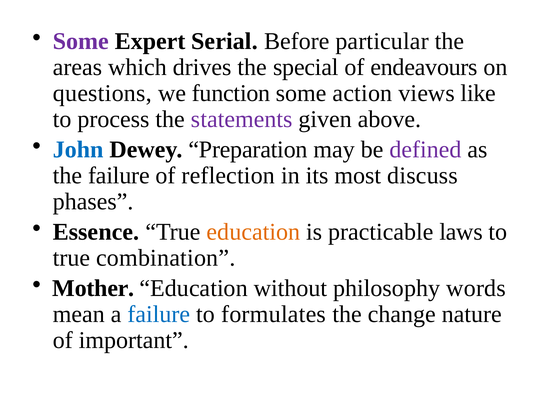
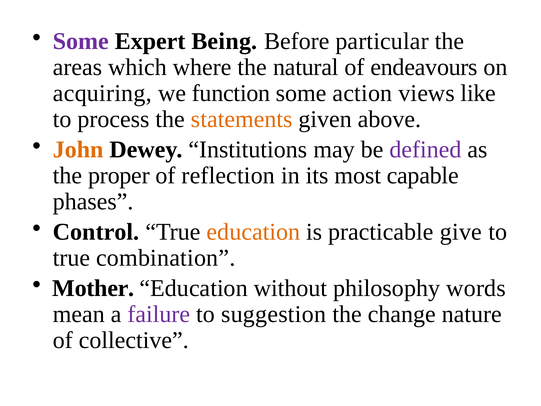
Serial: Serial -> Being (224, 41)
drives: drives -> where (202, 67)
special: special -> natural (306, 67)
questions: questions -> acquiring (102, 93)
statements colour: purple -> orange (242, 119)
John colour: blue -> orange (78, 150)
Preparation: Preparation -> Institutions (248, 150)
the failure: failure -> proper (119, 176)
discuss: discuss -> capable (423, 176)
Essence: Essence -> Control (96, 232)
laws: laws -> give (461, 232)
failure colour: blue -> purple (159, 314)
formulates: formulates -> suggestion (274, 314)
important: important -> collective (134, 340)
